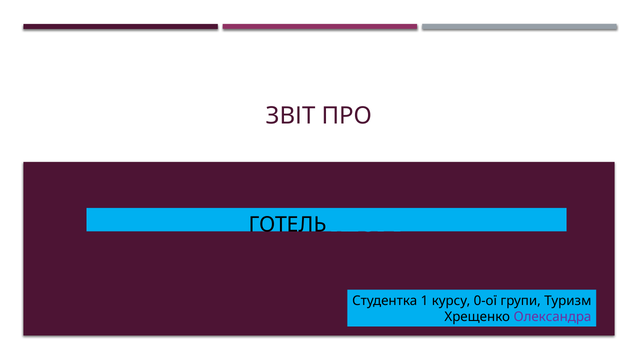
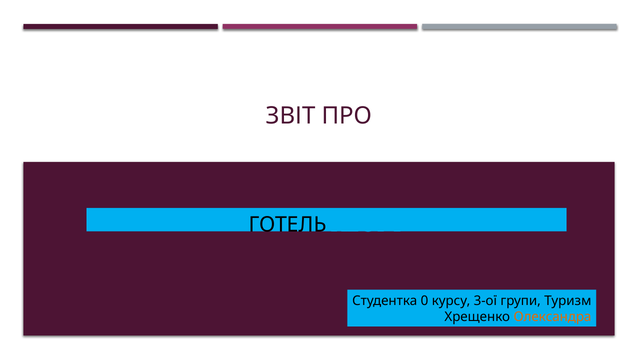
1: 1 -> 0 (424, 301)
0-ої: 0-ої -> 3-ої (485, 301)
Олександра colour: purple -> orange (552, 317)
